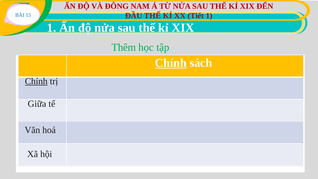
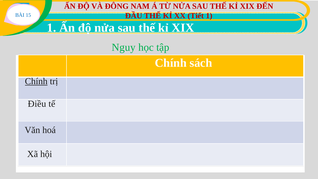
Thêm: Thêm -> Nguy (124, 47)
Chính underline: present -> none (171, 63)
Giữa: Giữa -> Điều (37, 104)
